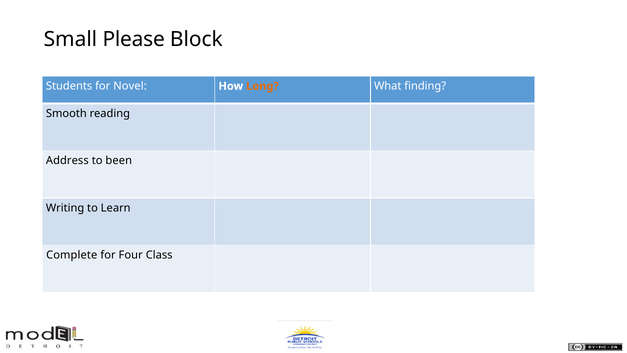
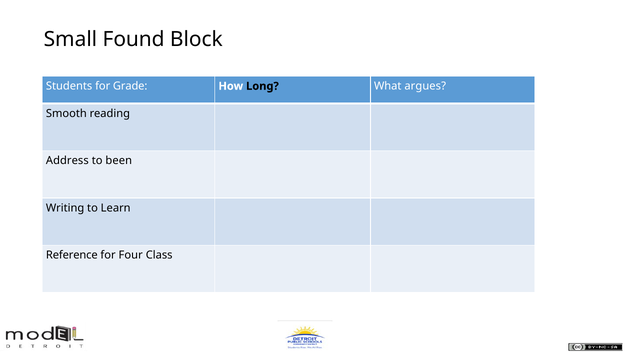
Please: Please -> Found (134, 40)
Novel: Novel -> Grade (130, 86)
Long colour: orange -> black (262, 86)
finding: finding -> argues (425, 86)
Complete: Complete -> Reference (72, 255)
